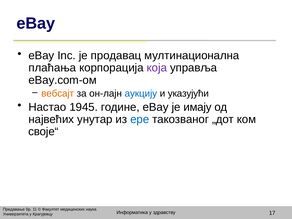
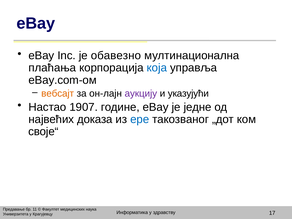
продавац: продавац -> обавезно (116, 56)
која colour: purple -> blue (157, 68)
аукцију colour: blue -> purple (141, 93)
1945: 1945 -> 1907 (84, 107)
имају: имају -> једне (198, 107)
унутар: унутар -> доказа (95, 119)
